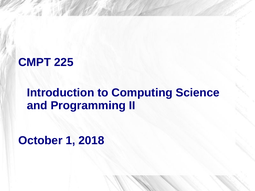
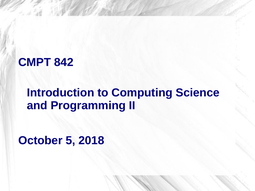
225: 225 -> 842 (64, 62)
1: 1 -> 5 (71, 141)
